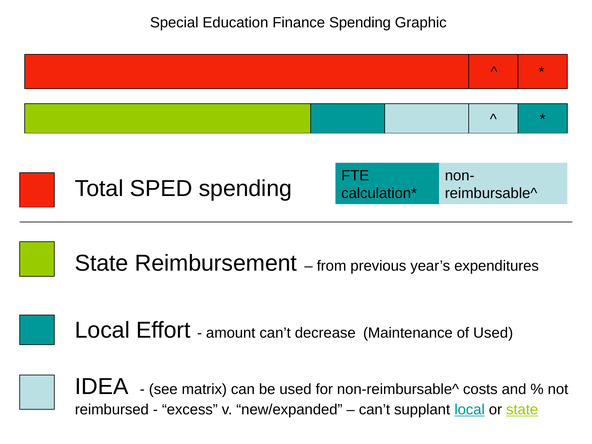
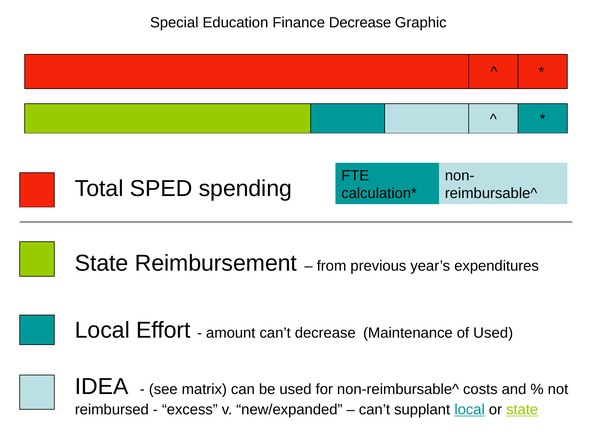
Finance Spending: Spending -> Decrease (360, 23)
